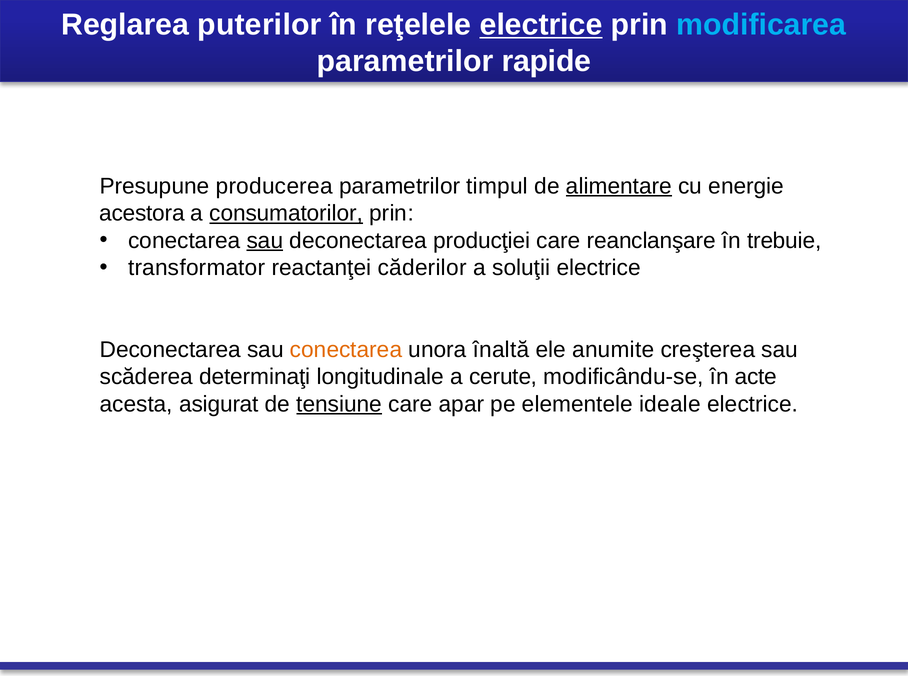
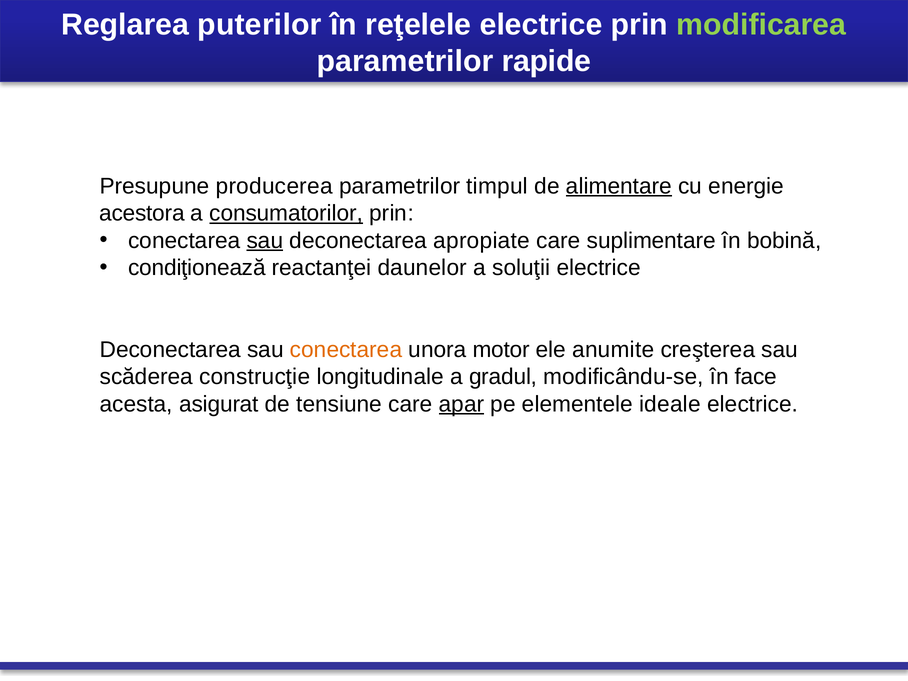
electrice underline: present -> none (541, 25)
modificarea colour: light blue -> light green (761, 25)
producţiei: producţiei -> apropiate (482, 241)
reanclanşare: reanclanşare -> suplimentare (651, 241)
trebuie: trebuie -> bobină (784, 241)
transformator: transformator -> condiţionează (197, 268)
căderilor: căderilor -> daunelor (422, 268)
înaltă: înaltă -> motor (501, 350)
determinaţi: determinaţi -> construcţie (255, 377)
cerute: cerute -> gradul (503, 377)
acte: acte -> face (756, 377)
tensiune underline: present -> none (339, 404)
apar underline: none -> present (461, 404)
